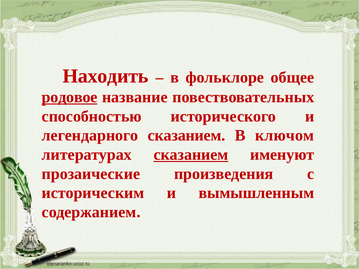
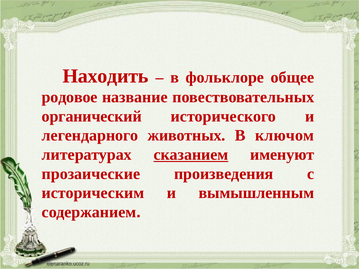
родовое underline: present -> none (70, 97)
способностью: способностью -> органический (92, 116)
легендарного сказанием: сказанием -> животных (187, 136)
